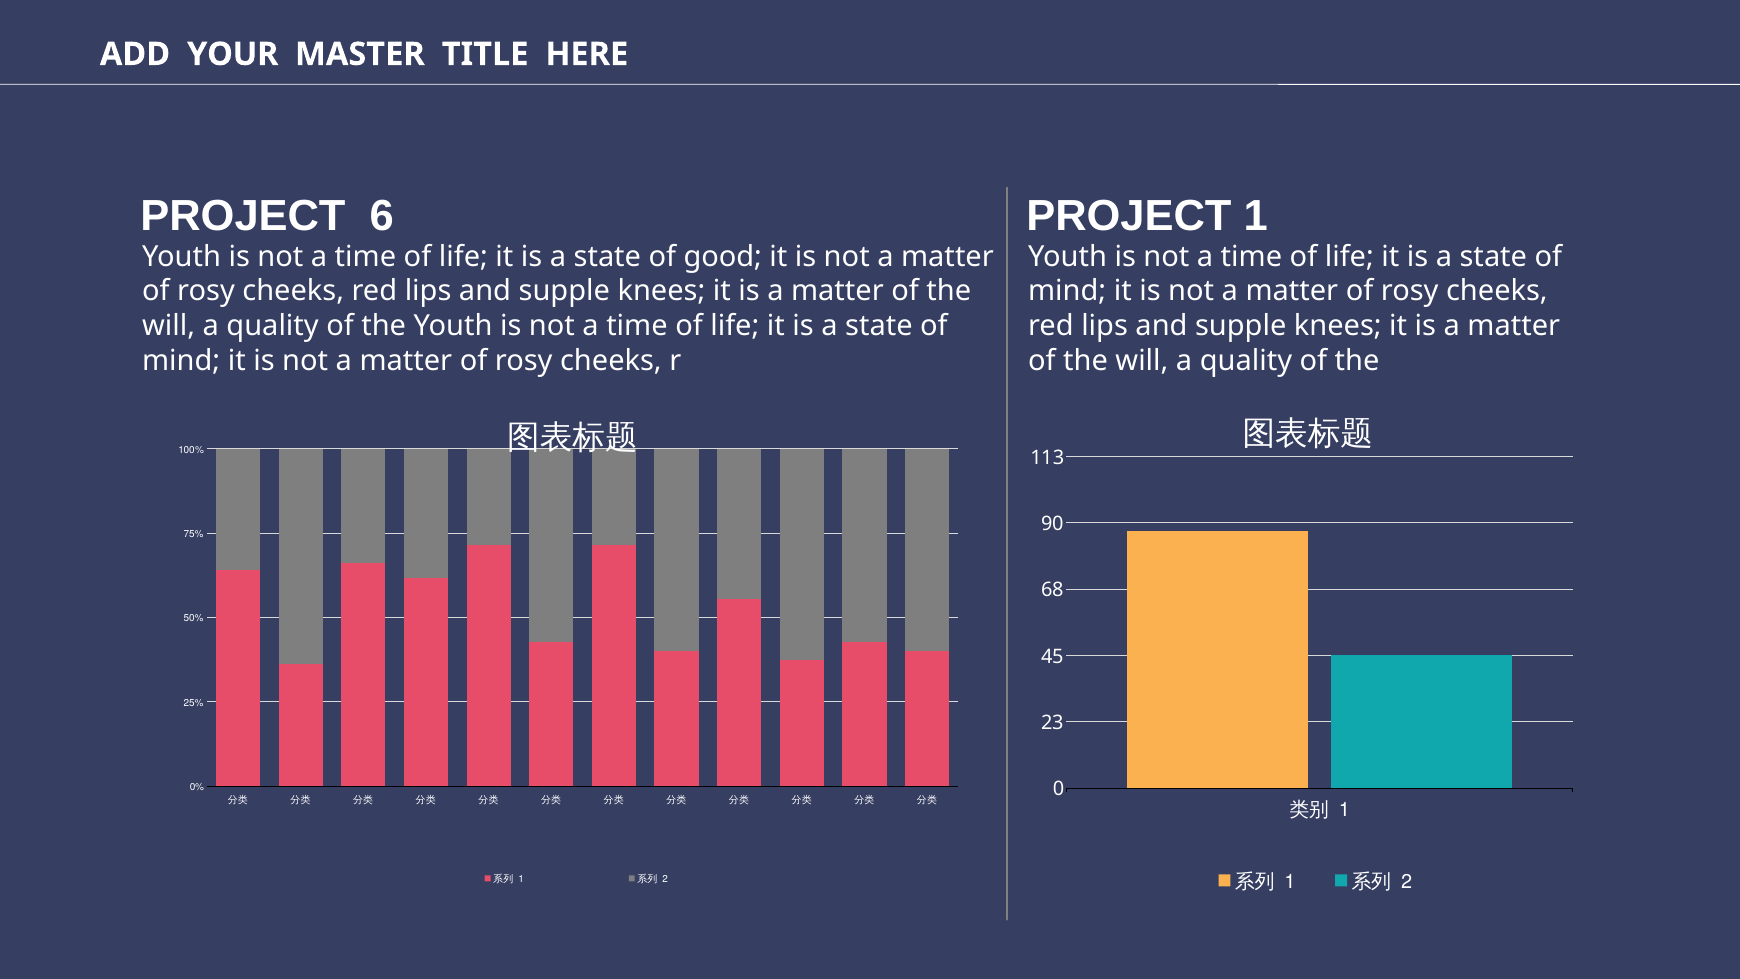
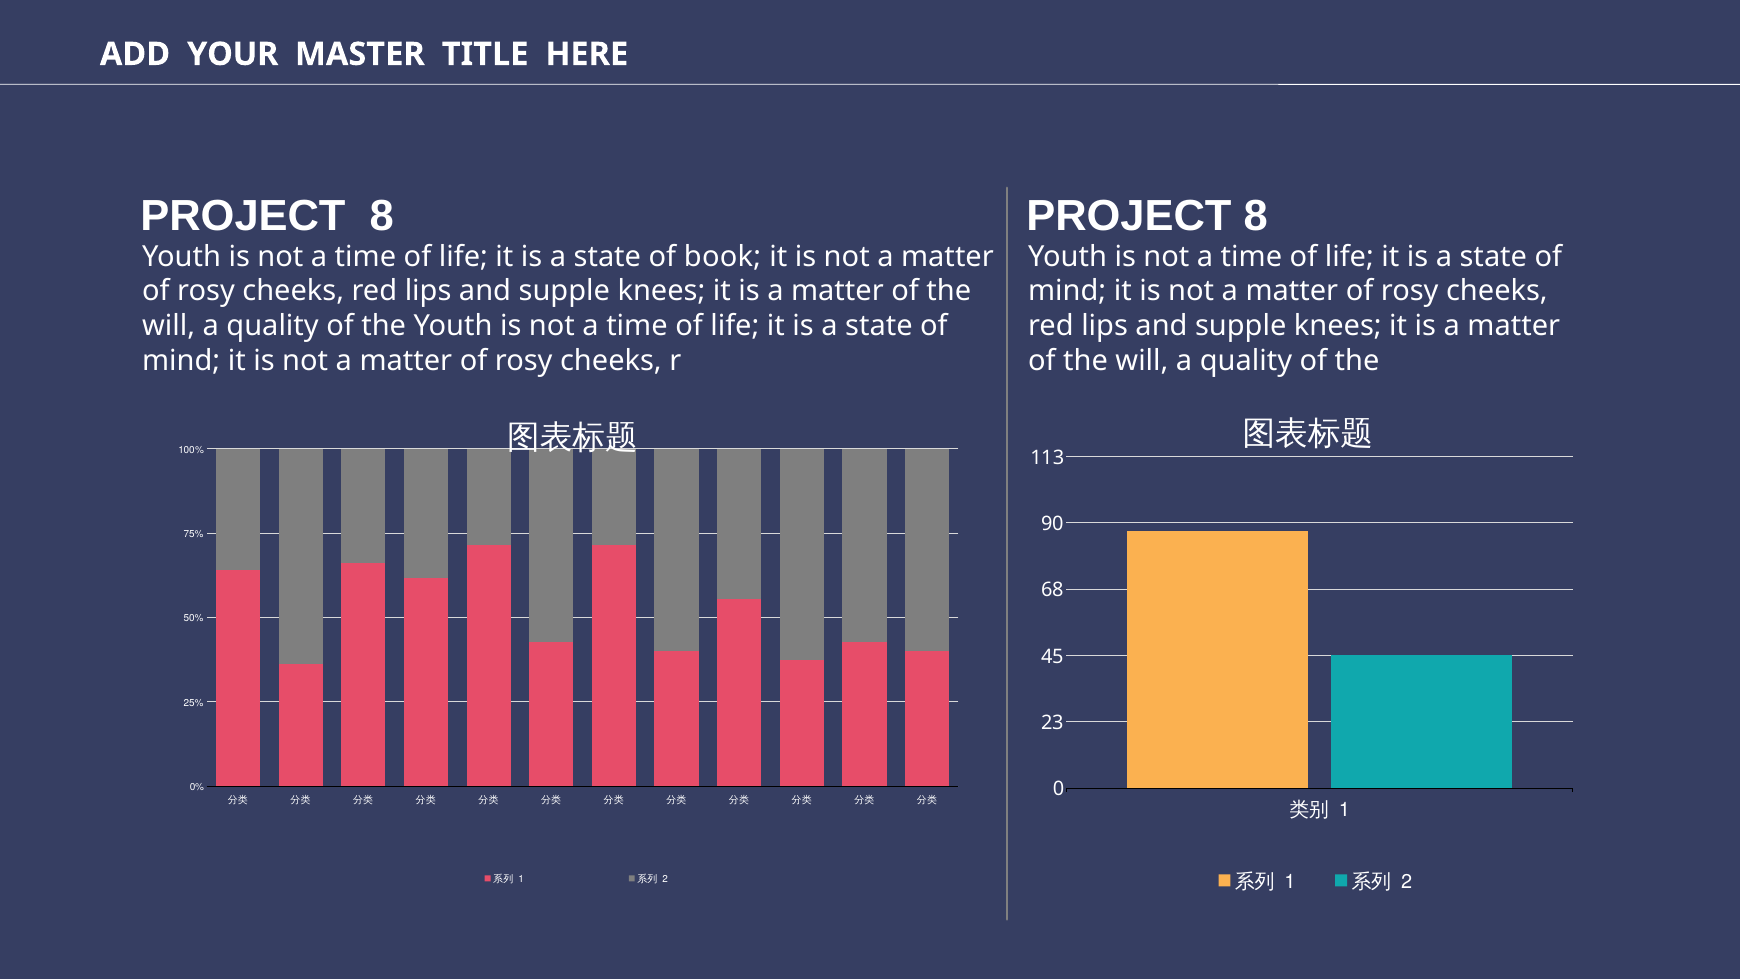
6: 6 -> 8 (382, 216)
1: 1 -> 8 (1256, 216)
good: good -> book (723, 256)
